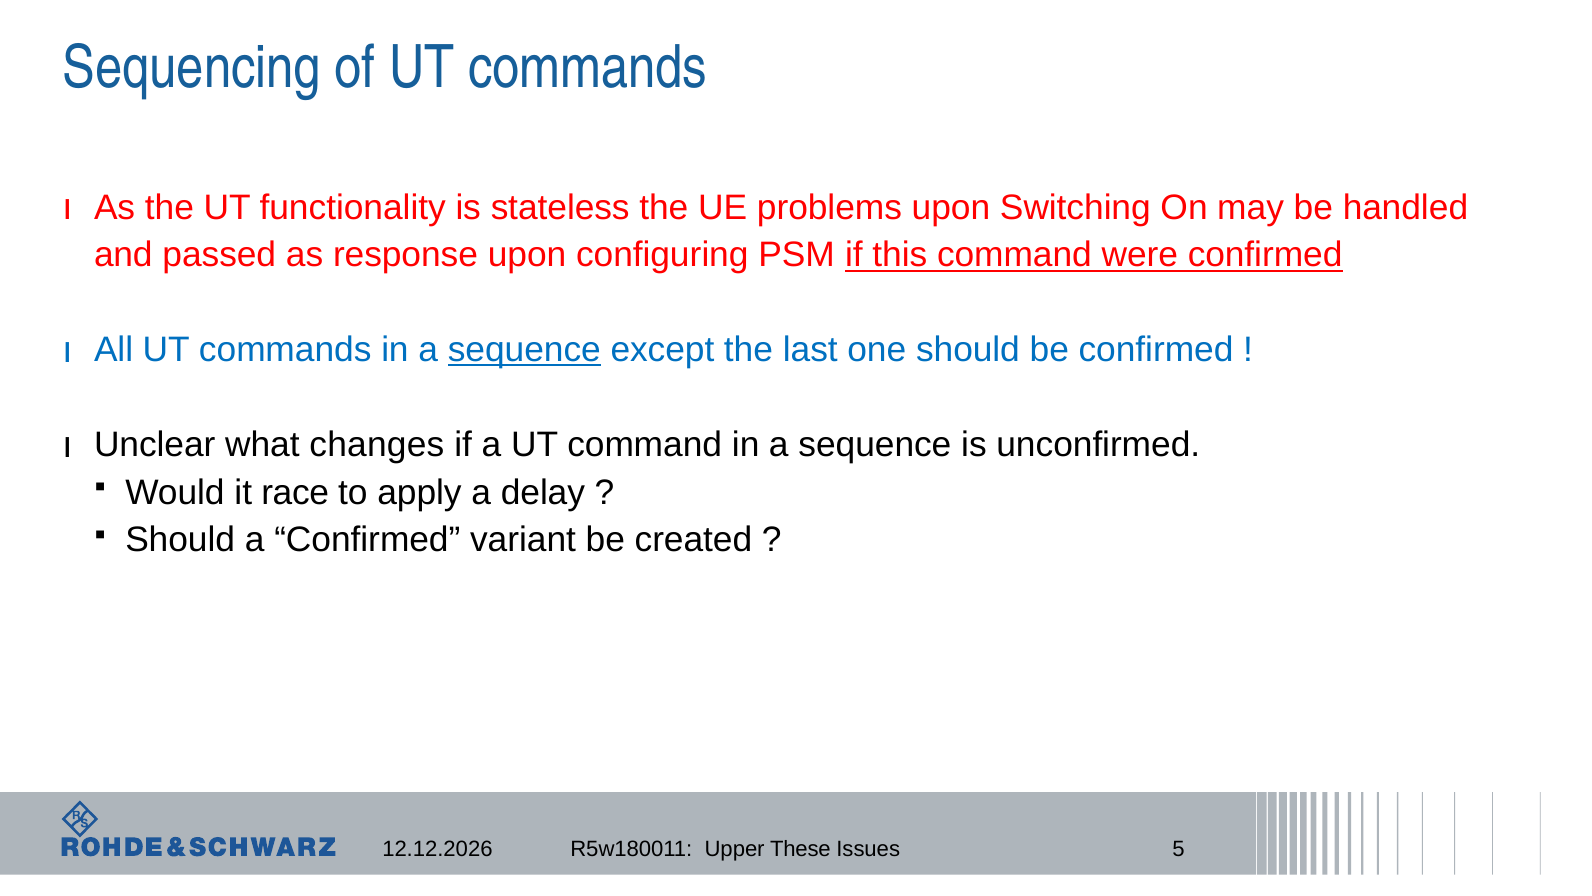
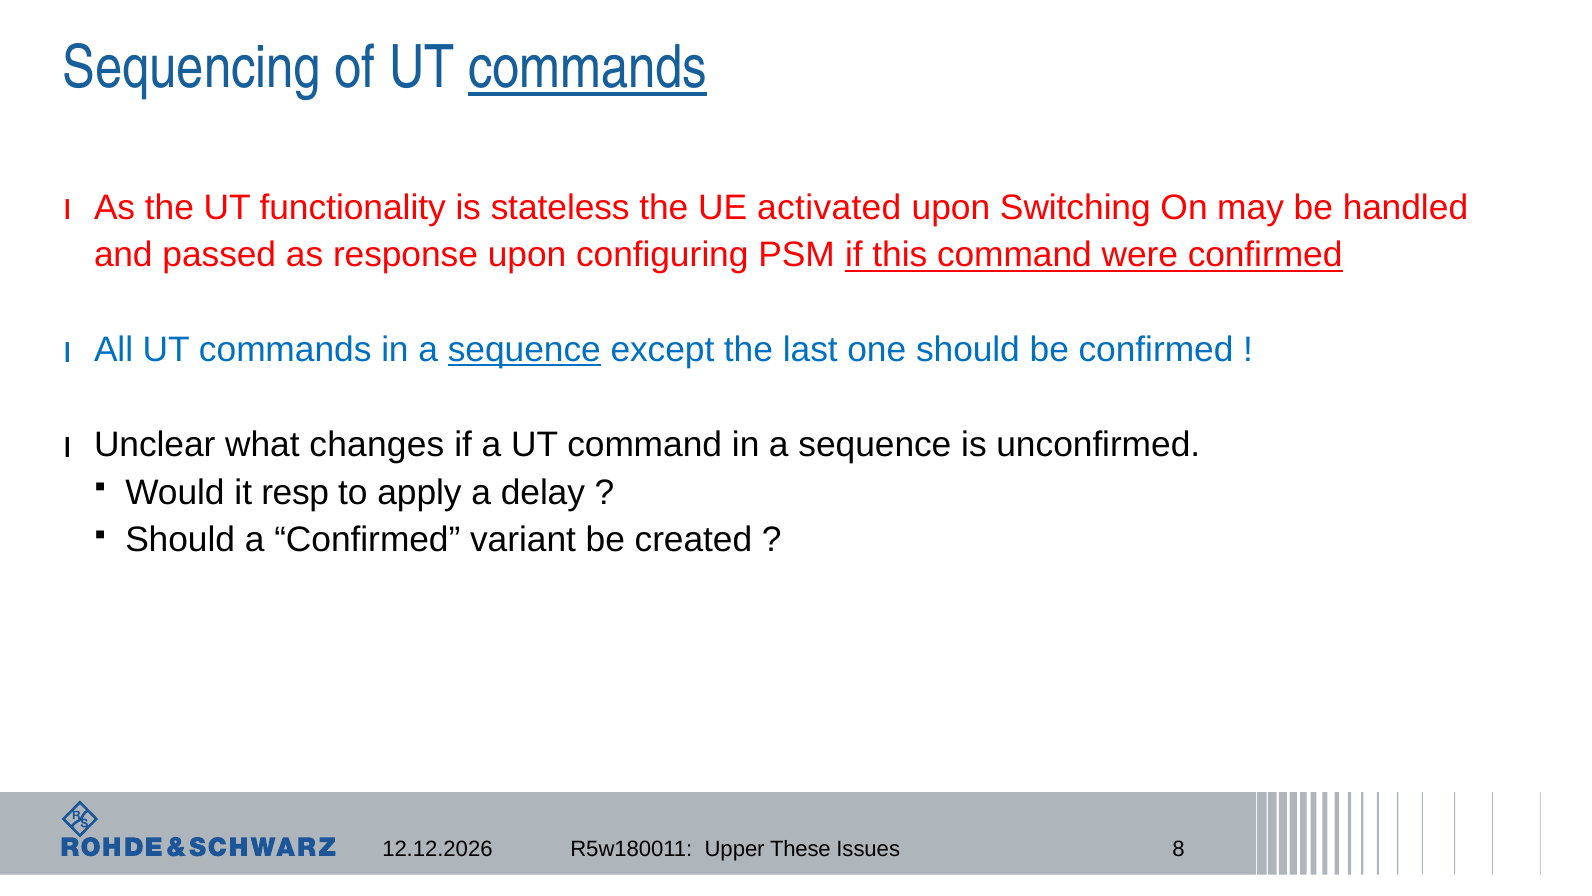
commands underline: none -> present (588, 68)
problems: problems -> activated (829, 207)
race: race -> resp (295, 492)
5: 5 -> 8 (1179, 849)
